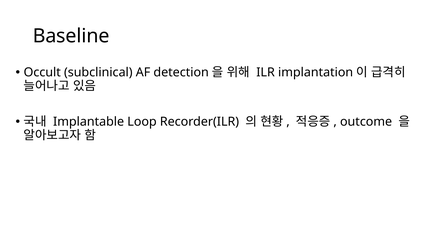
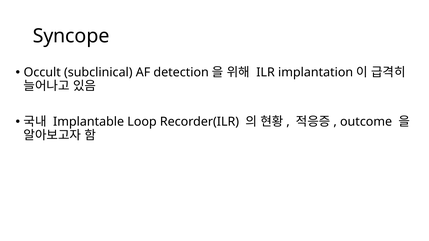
Baseline: Baseline -> Syncope (71, 36)
